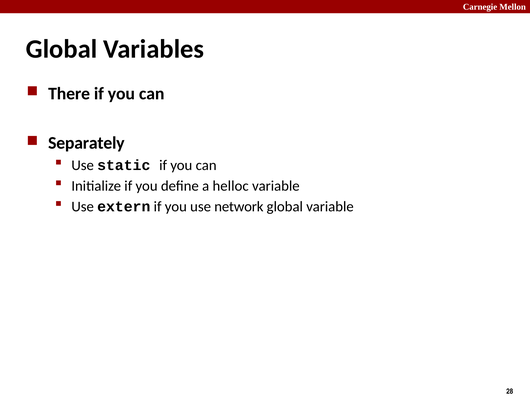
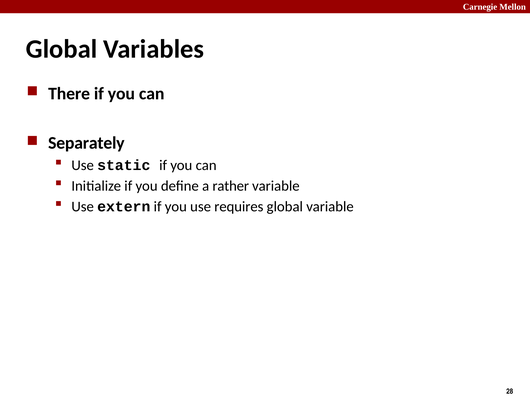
helloc: helloc -> rather (231, 186)
network: network -> requires (239, 206)
